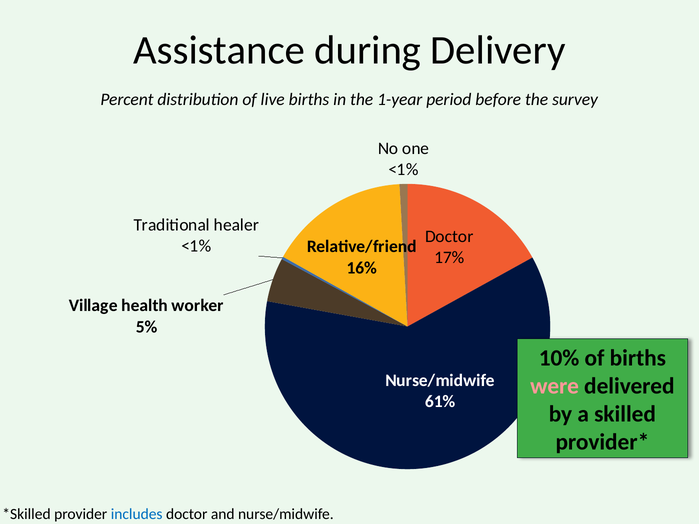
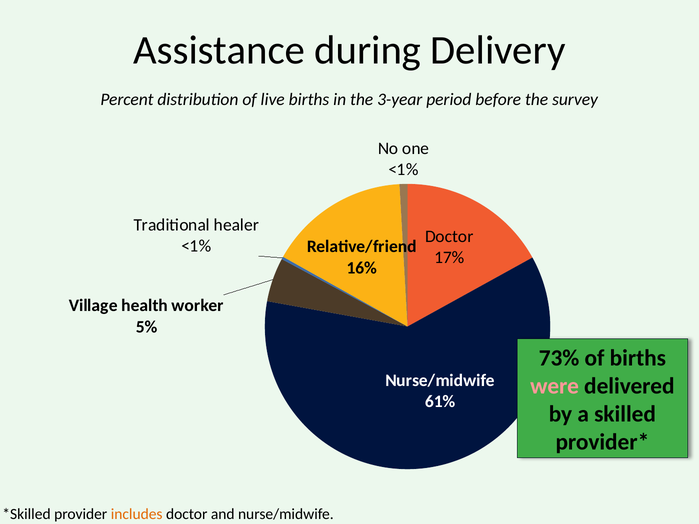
1-year: 1-year -> 3-year (400, 100)
10%: 10% -> 73% (559, 358)
includes colour: blue -> orange (137, 515)
